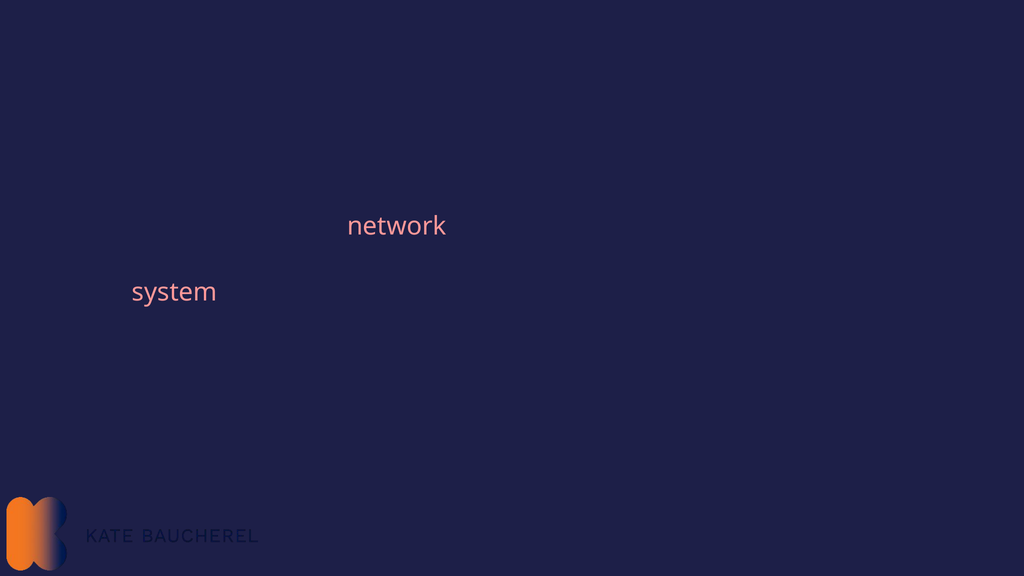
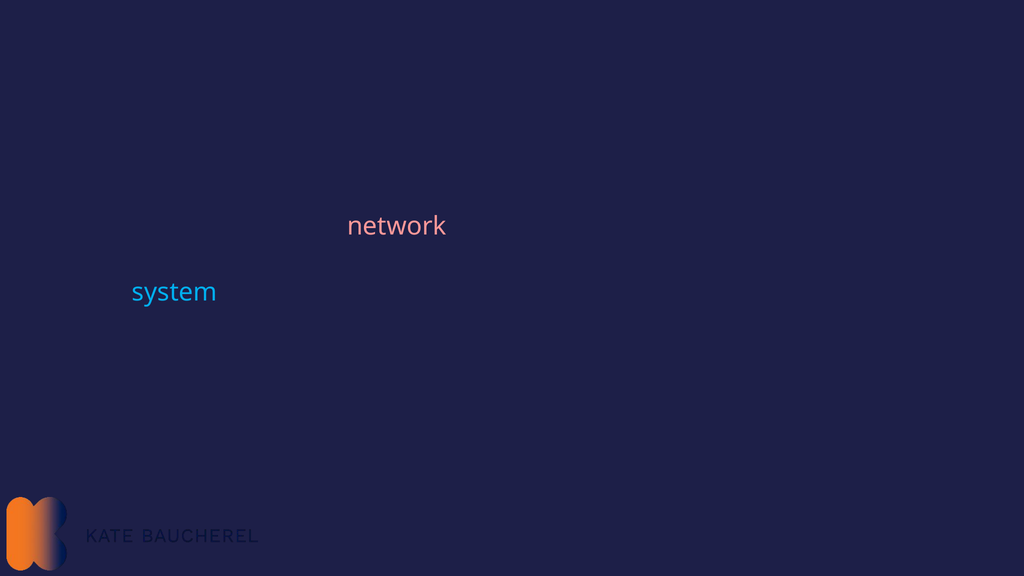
system colour: pink -> light blue (175, 292)
